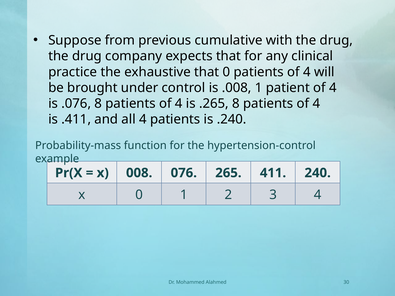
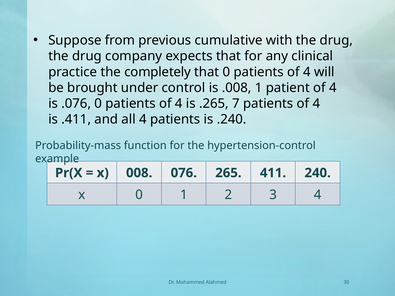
exhaustive: exhaustive -> completely (158, 72)
.076 8: 8 -> 0 (98, 104)
.265 8: 8 -> 7 (236, 104)
